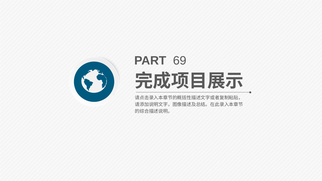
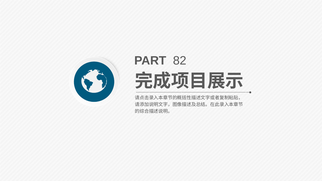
69: 69 -> 82 (180, 61)
